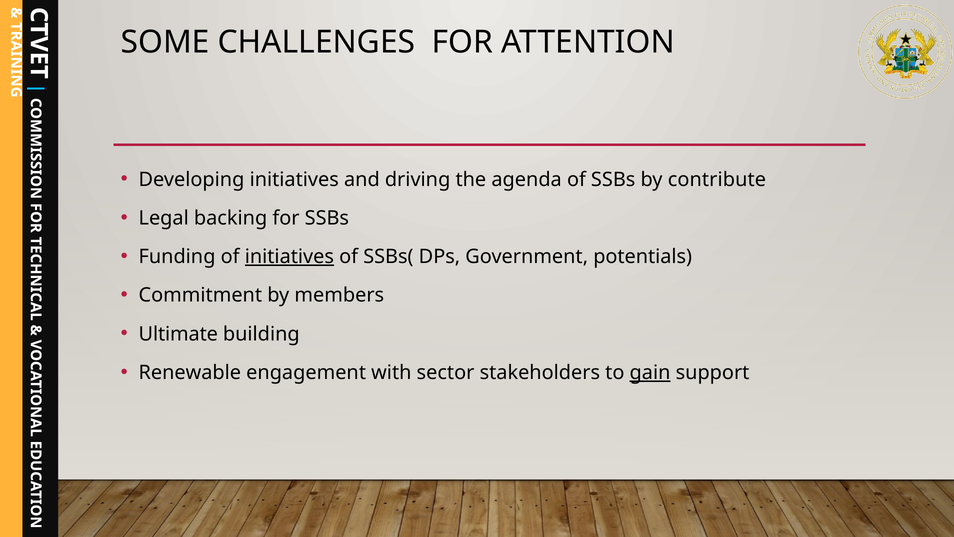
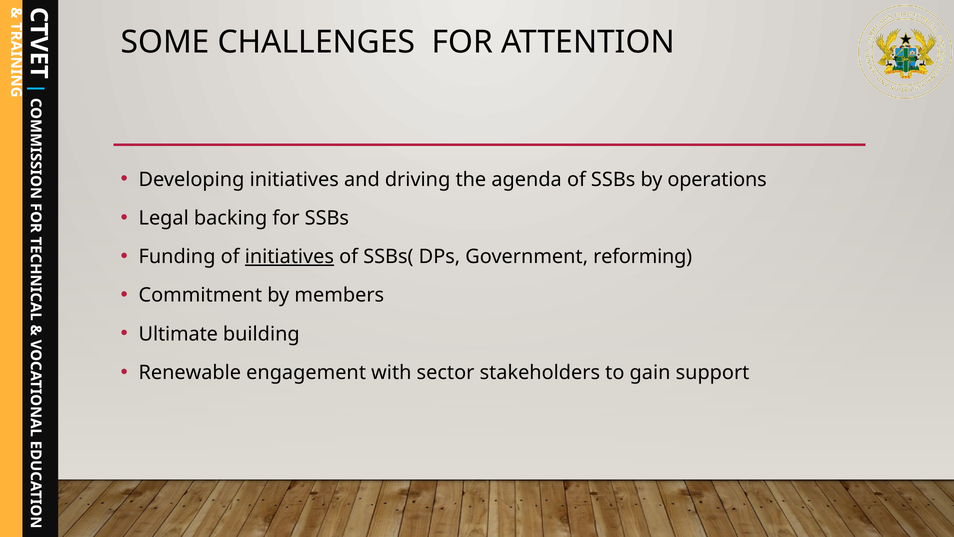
contribute: contribute -> operations (717, 179)
potentials: potentials -> reforming (643, 257)
gain underline: present -> none (650, 372)
